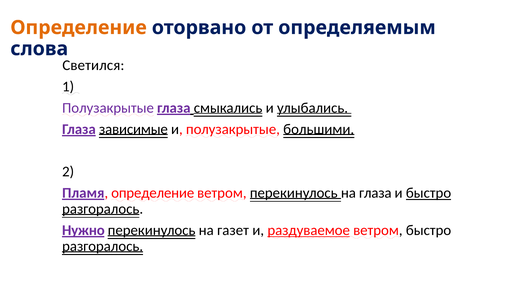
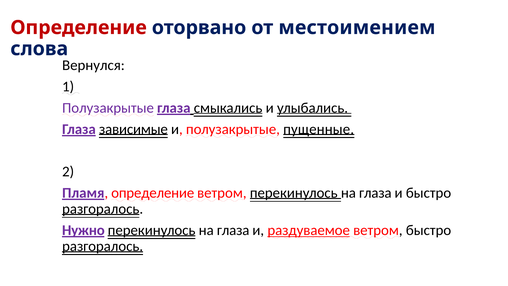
Определение colour: orange -> red (79, 28)
определяемым: определяемым -> местоимением (357, 28)
Светился: Светился -> Вернулся (93, 65)
большими: большими -> пущенные (319, 129)
быстро underline: present -> none (429, 193)
газет: газет -> глаза (233, 230)
